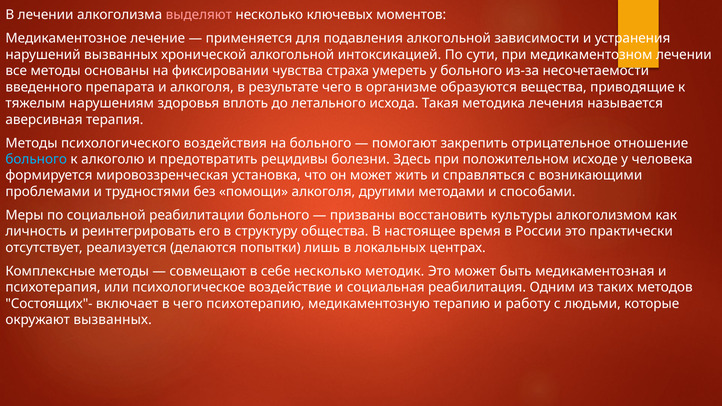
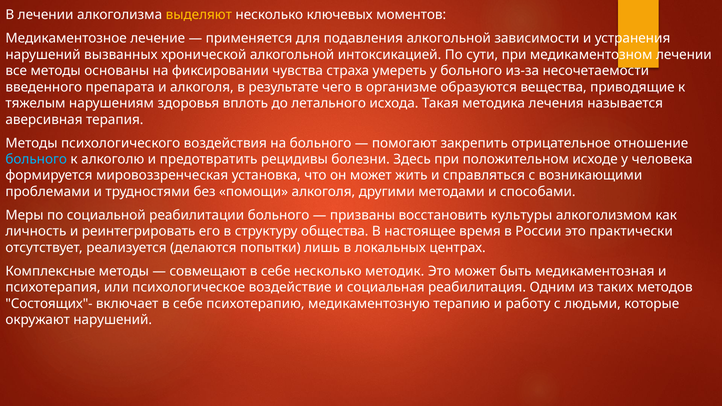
выделяют colour: pink -> yellow (199, 15)
включает в чего: чего -> себе (188, 304)
окружают вызванных: вызванных -> нарушений (113, 320)
